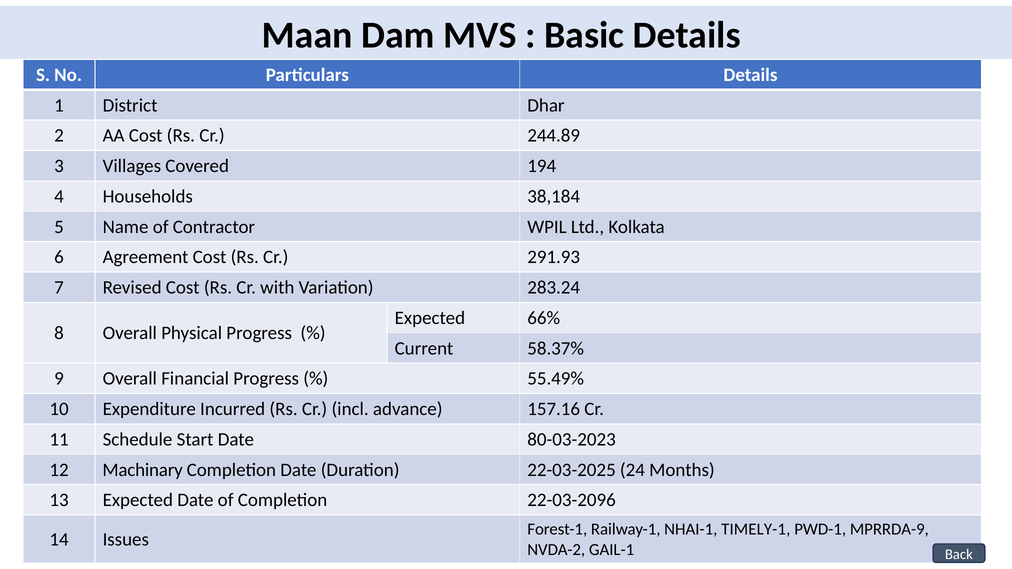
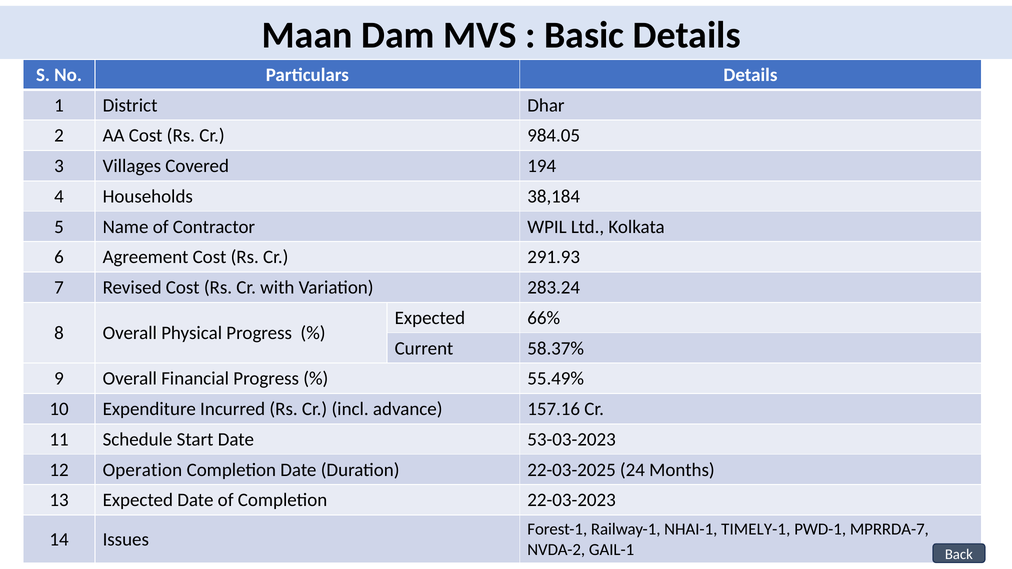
244.89: 244.89 -> 984.05 (554, 136)
80-03-2023: 80-03-2023 -> 53-03-2023 (572, 440)
Machinary: Machinary -> Operation (142, 470)
22-03-2096: 22-03-2096 -> 22-03-2023 (572, 500)
MPRRDA-9: MPRRDA-9 -> MPRRDA-7 (889, 529)
